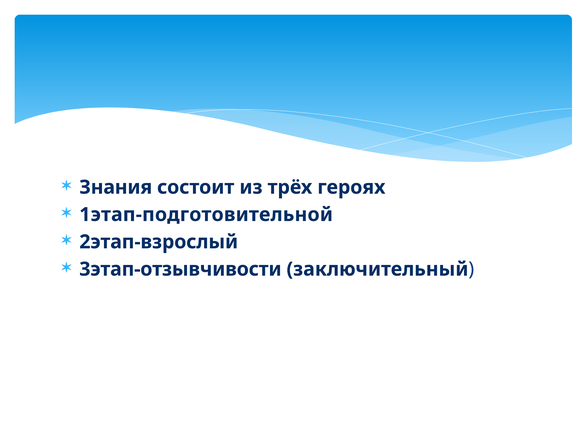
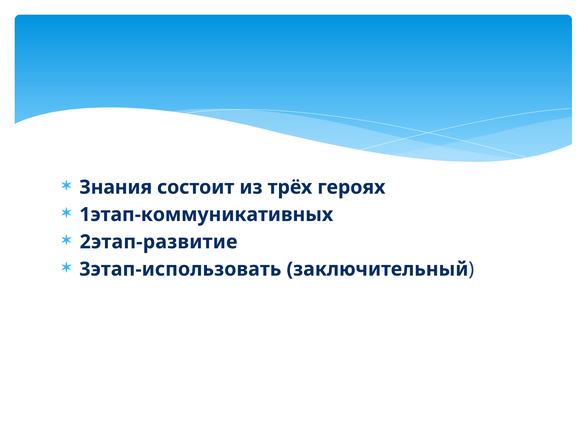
1этап-подготовительной: 1этап-подготовительной -> 1этап-коммуникативных (206, 215)
2этап-взрослый: 2этап-взрослый -> 2этап-развитие (159, 242)
3этап-отзывчивости: 3этап-отзывчивости -> 3этап-использовать (180, 270)
